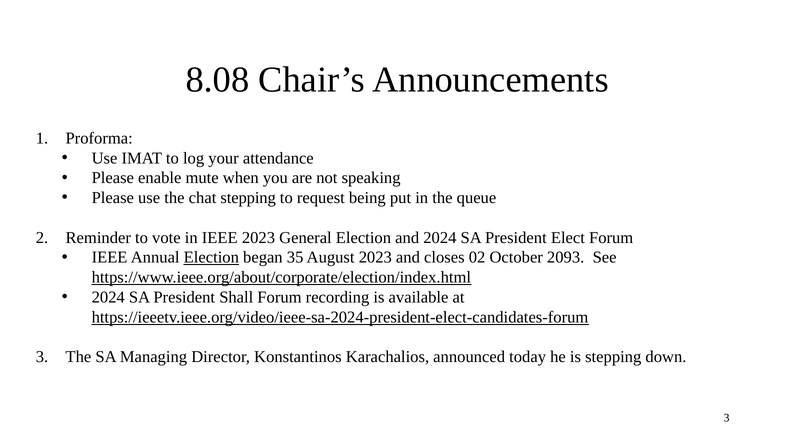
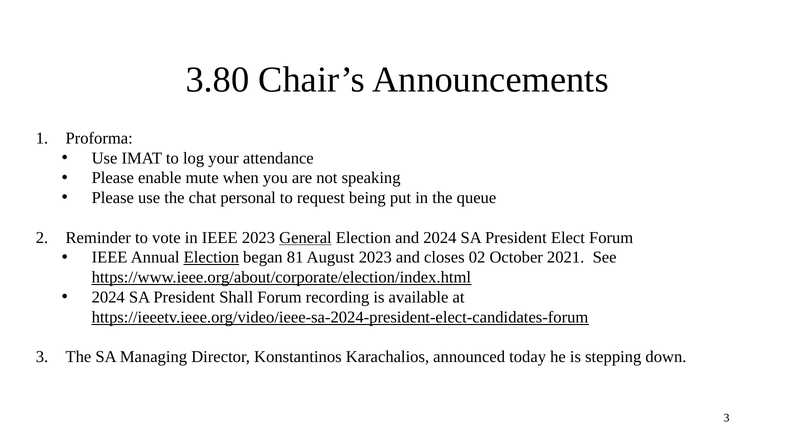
8.08: 8.08 -> 3.80 (217, 80)
chat stepping: stepping -> personal (248, 198)
General underline: none -> present (305, 238)
35: 35 -> 81 (295, 258)
2093: 2093 -> 2021 (566, 258)
